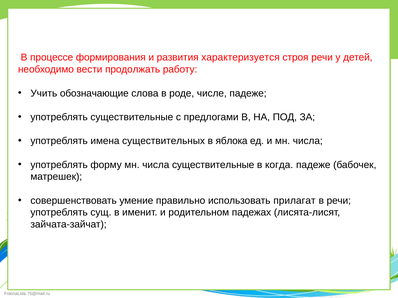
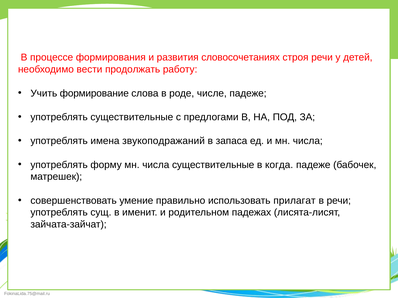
характеризуется: характеризуется -> словосочетаниях (241, 58)
обозначающие: обозначающие -> формирование (94, 93)
существительных: существительных -> звукоподражаний (164, 141)
яблока: яблока -> запаса (231, 141)
